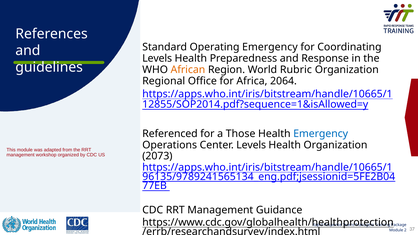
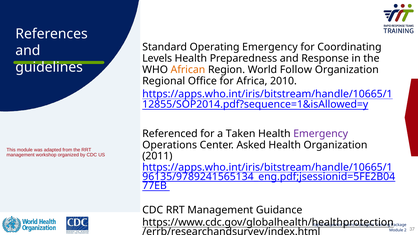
Rubric: Rubric -> Follow (296, 70)
2064: 2064 -> 2010 (283, 81)
Those: Those -> Taken (241, 134)
Emergency colour: blue -> purple (321, 134)
Center Levels: Levels -> Asked (251, 145)
2073: 2073 -> 2011 (157, 156)
